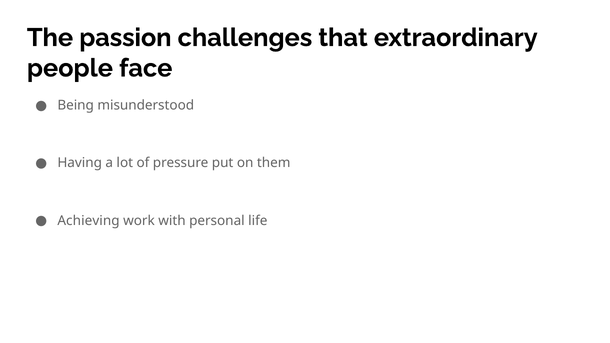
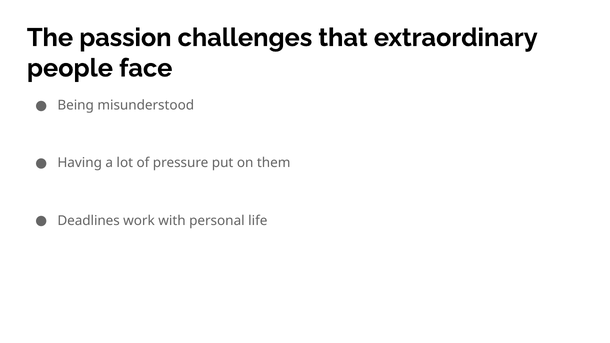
Achieving: Achieving -> Deadlines (89, 221)
